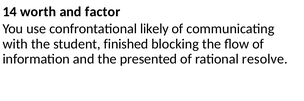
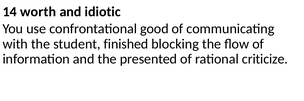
factor: factor -> idiotic (103, 12)
likely: likely -> good (154, 29)
resolve: resolve -> criticize (265, 59)
